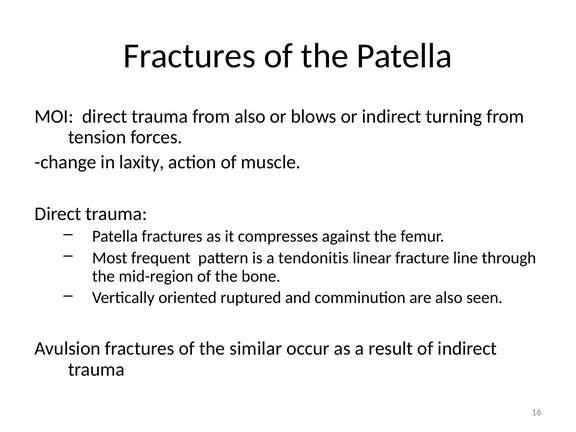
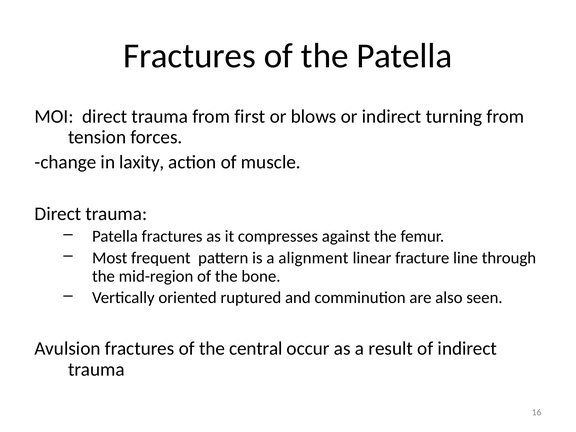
from also: also -> first (250, 117)
tendonitis: tendonitis -> alignment (313, 258)
similar: similar -> central (256, 349)
